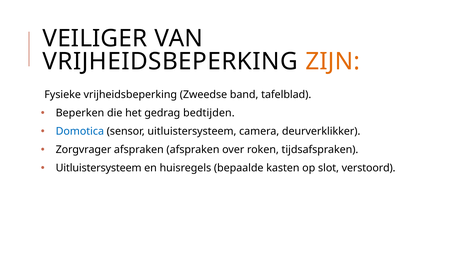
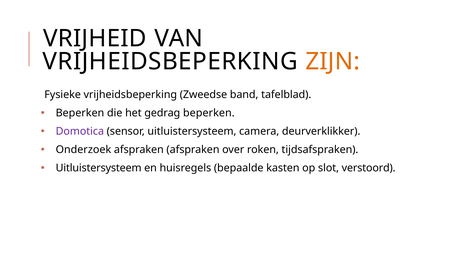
VEILIGER: VEILIGER -> VRIJHEID (95, 38)
gedrag bedtijden: bedtijden -> beperken (209, 113)
Domotica colour: blue -> purple (80, 131)
Zorgvrager: Zorgvrager -> Onderzoek (83, 150)
